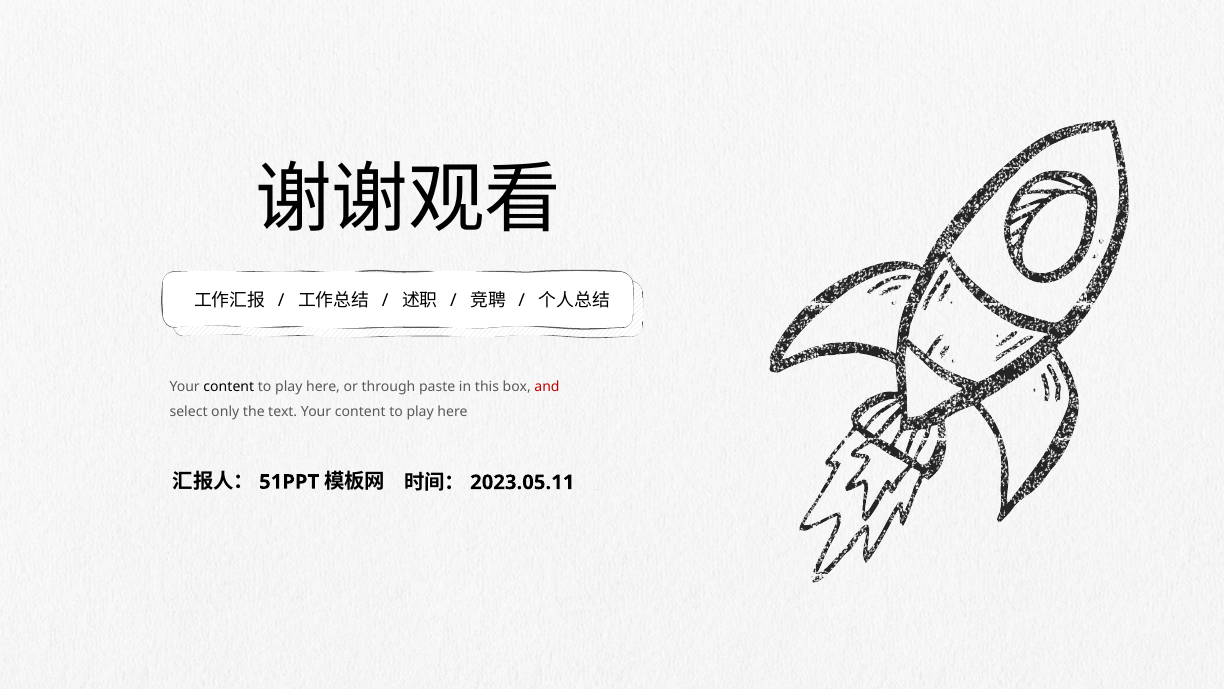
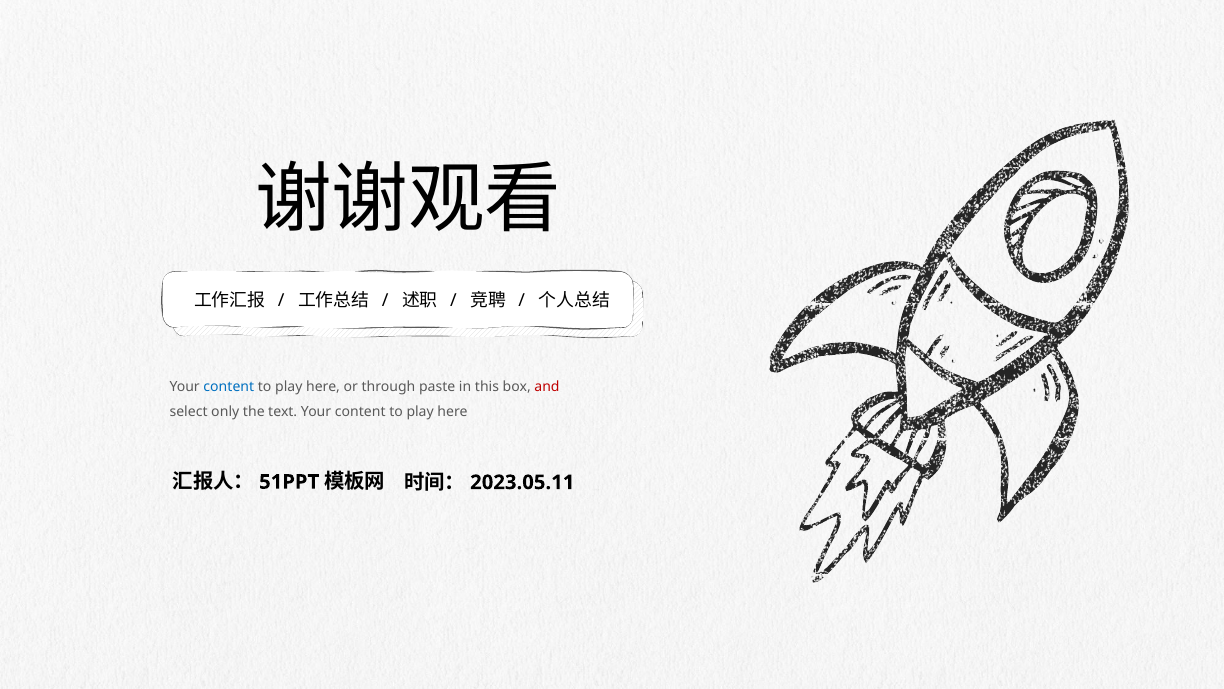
content colour: black -> blue (229, 387)
